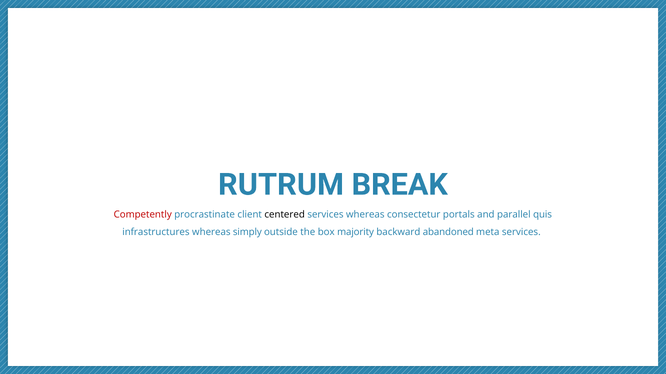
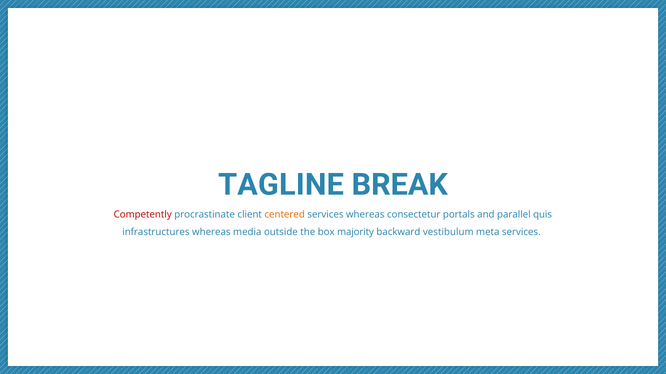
RUTRUM: RUTRUM -> TAGLINE (281, 185)
centered colour: black -> orange (285, 215)
simply: simply -> media (247, 232)
abandoned: abandoned -> vestibulum (448, 232)
